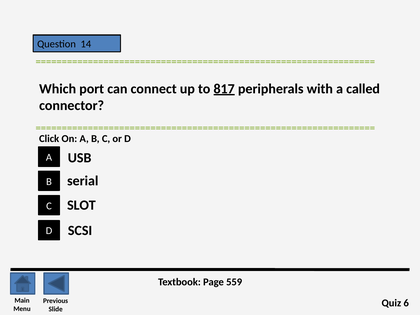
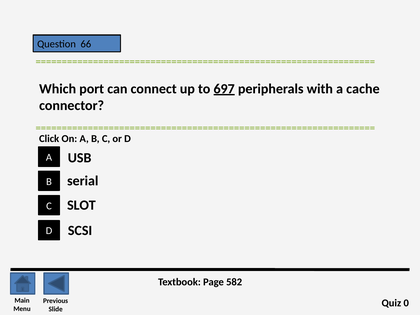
14: 14 -> 66 (86, 44)
817: 817 -> 697 (224, 89)
called: called -> cache (363, 89)
559: 559 -> 582 (234, 282)
6: 6 -> 0 (406, 303)
